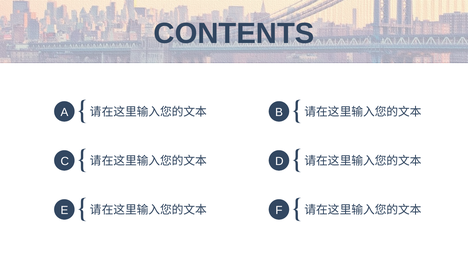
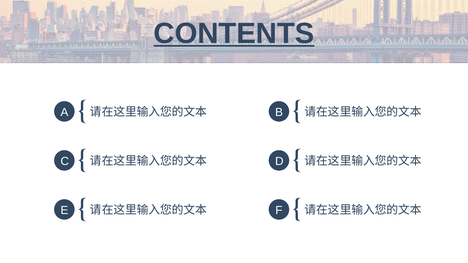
CONTENTS underline: none -> present (234, 33)
